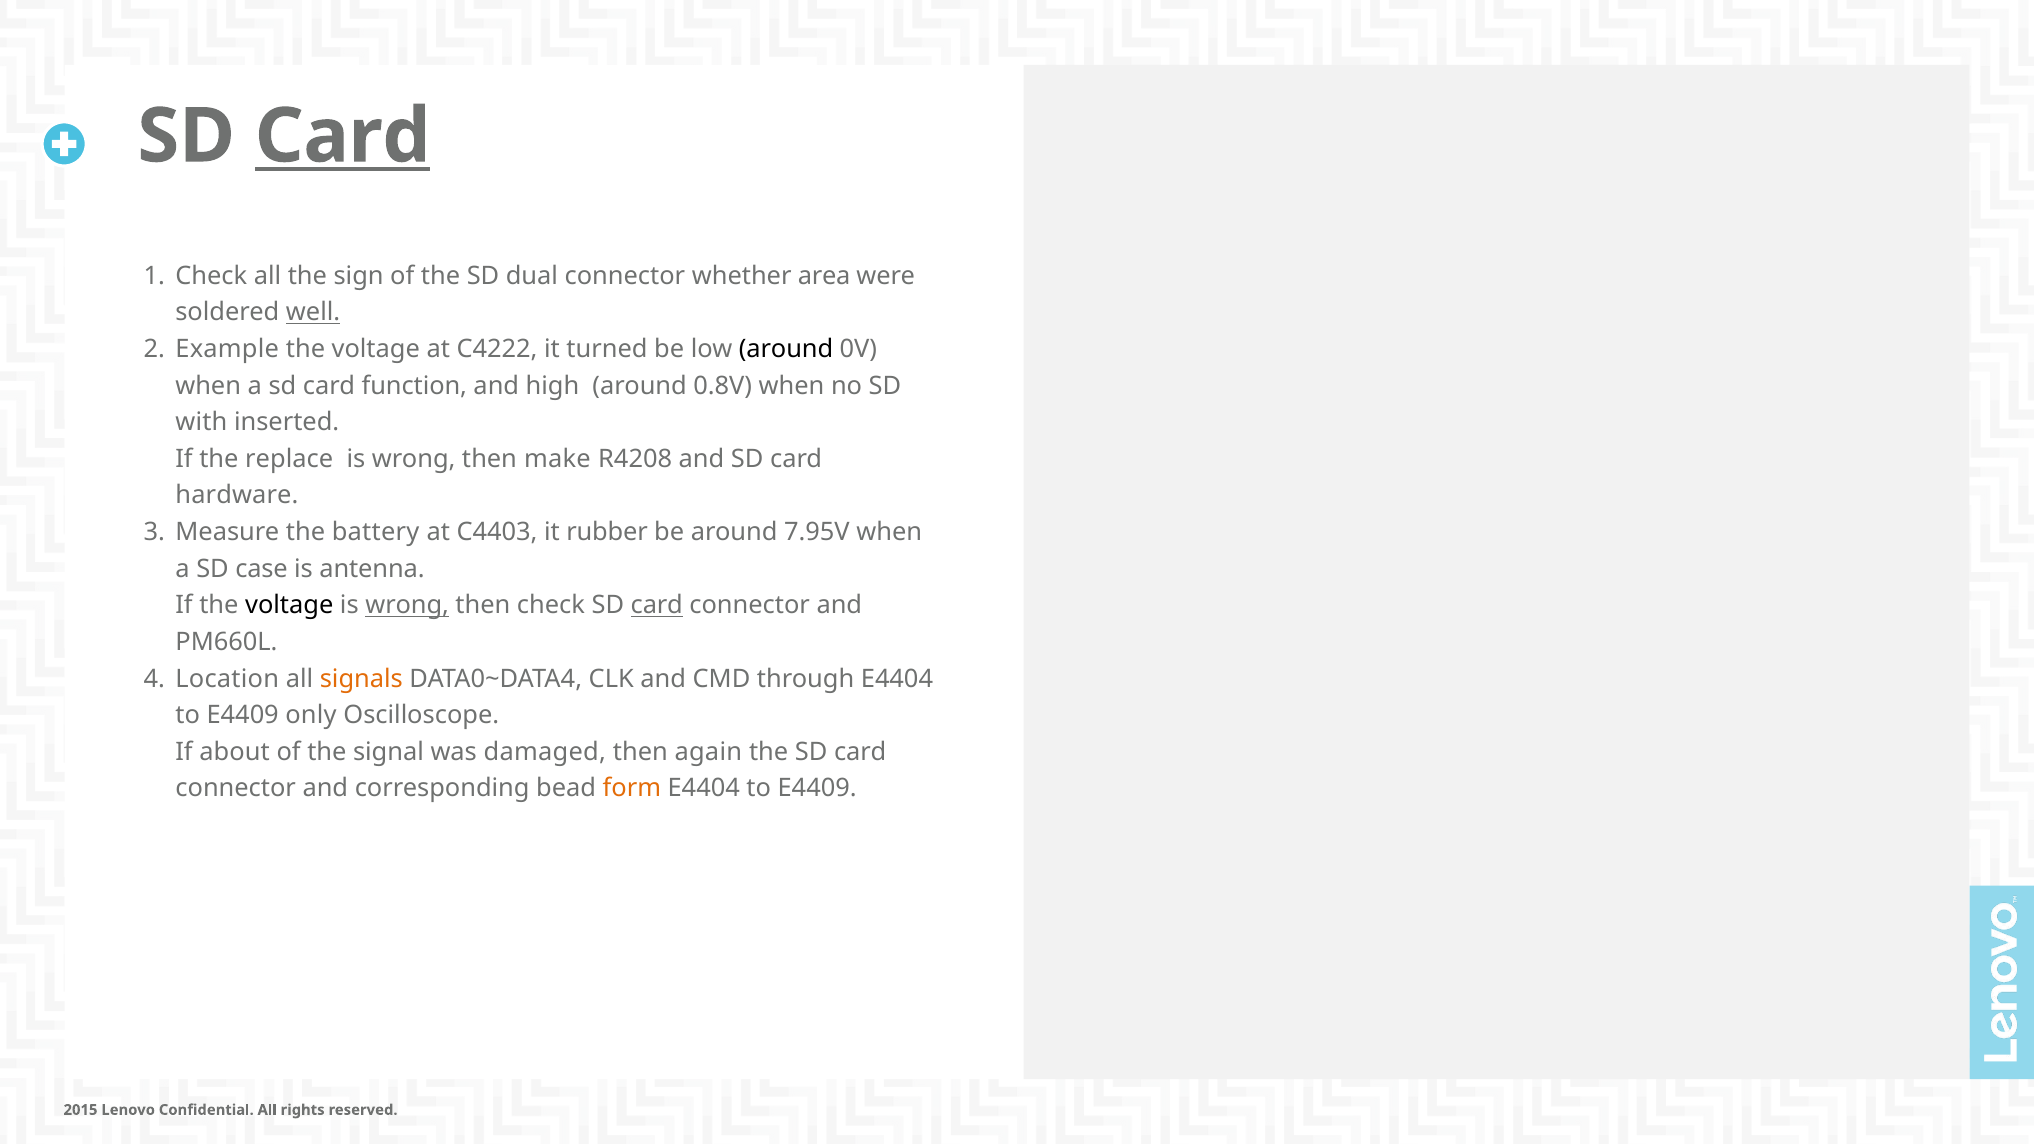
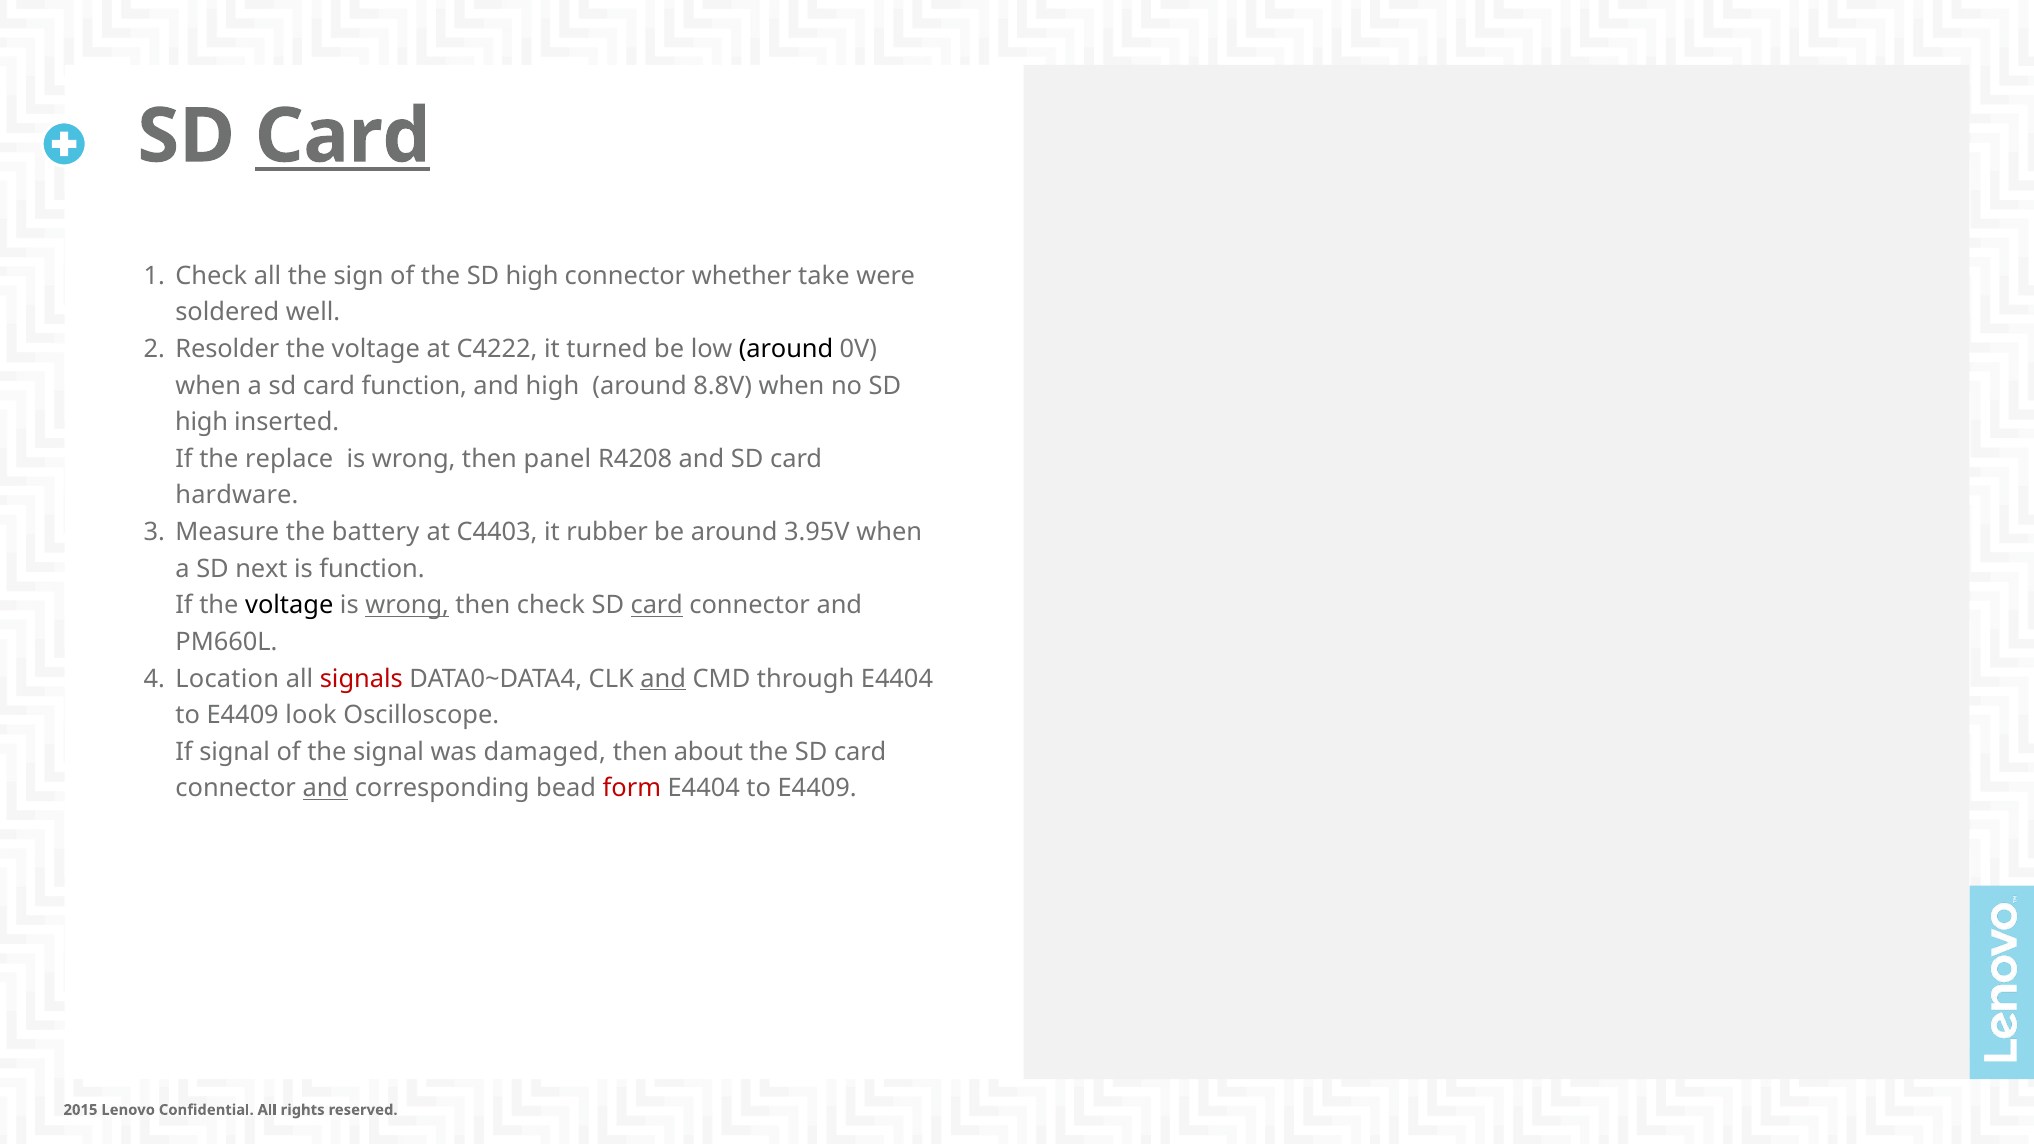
the SD dual: dual -> high (532, 276)
area: area -> take (824, 276)
well underline: present -> none (313, 313)
Example: Example -> Resolder (227, 349)
0.8V: 0.8V -> 8.8V (723, 386)
with: with -> high (202, 422)
make: make -> panel (557, 459)
7.95V: 7.95V -> 3.95V (817, 532)
case: case -> next (261, 569)
is antenna: antenna -> function (372, 569)
signals colour: orange -> red (361, 679)
and underline: none -> present (663, 679)
only: only -> look (311, 715)
If about: about -> signal (235, 752)
again: again -> about (709, 752)
and underline: none -> present (325, 788)
form colour: orange -> red (632, 788)
